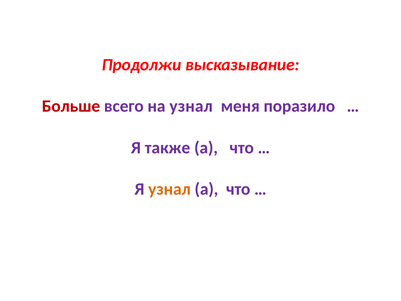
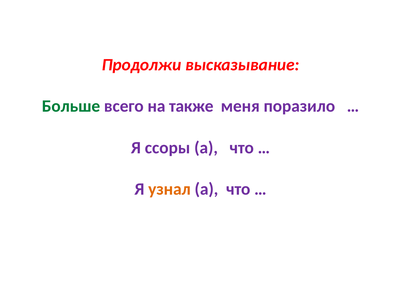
Больше colour: red -> green (71, 106)
на узнал: узнал -> также (191, 106)
также: также -> ссоры (167, 148)
